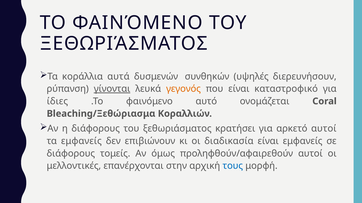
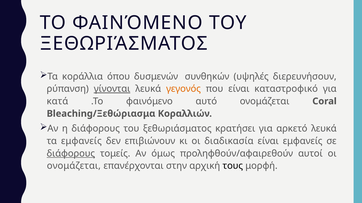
αυτά: αυτά -> όπου (119, 77)
ίδιες: ίδιες -> κατά (57, 102)
αρκετό αυτοί: αυτοί -> λευκά (324, 129)
διάφορους underline: none -> present (71, 154)
μελλοντικές: μελλοντικές -> ονομάζεται (74, 166)
τους colour: blue -> black (233, 166)
